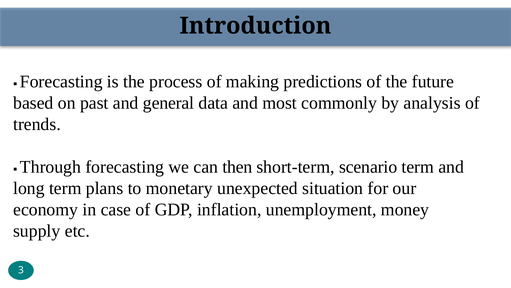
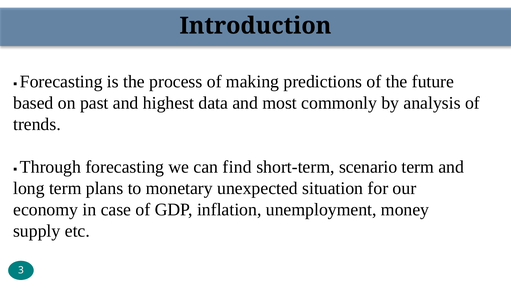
general: general -> highest (169, 103)
then: then -> find (237, 167)
